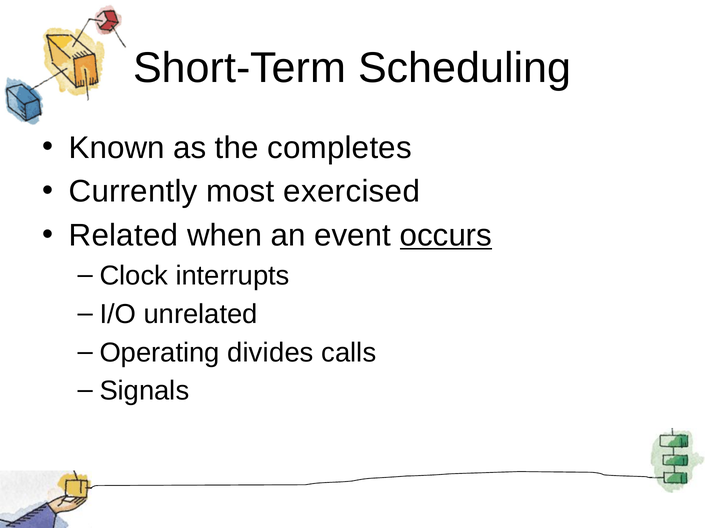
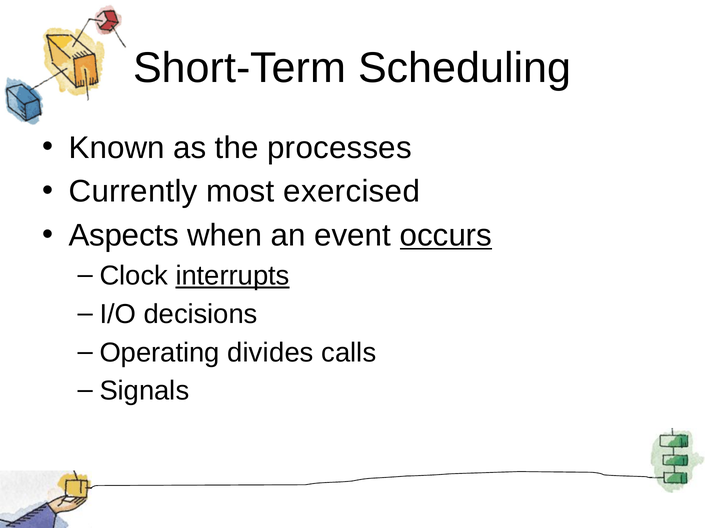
completes: completes -> processes (340, 148)
Related: Related -> Aspects (124, 236)
interrupts underline: none -> present (233, 276)
unrelated: unrelated -> decisions (201, 315)
